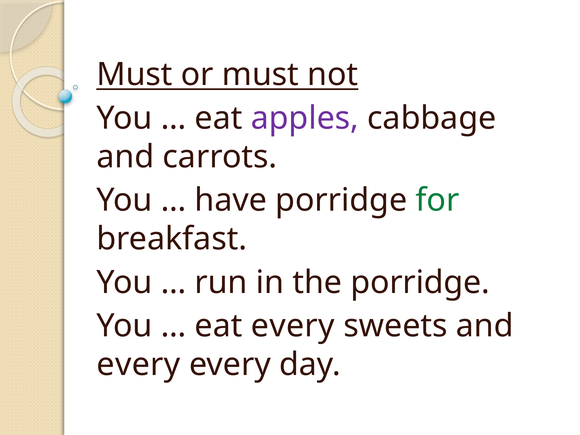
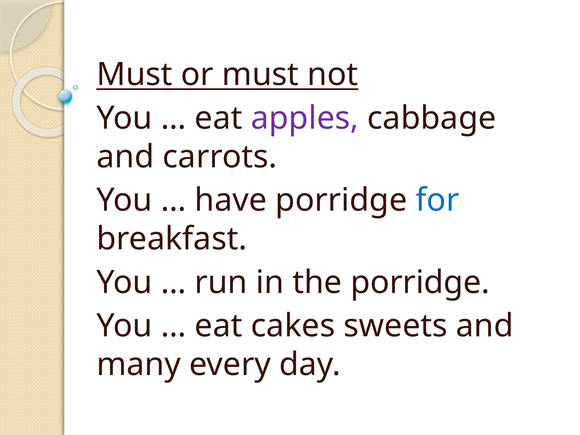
for colour: green -> blue (437, 200)
eat every: every -> cakes (293, 326)
every: every -> many (139, 365)
